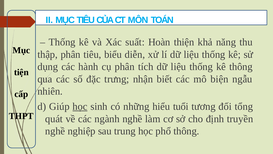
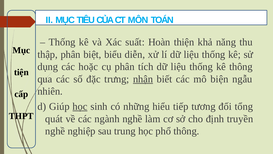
phân tiêu: tiêu -> biệt (92, 54)
hành: hành -> hoặc (88, 67)
nhận underline: none -> present (143, 79)
tuổi: tuổi -> tiếp (181, 106)
